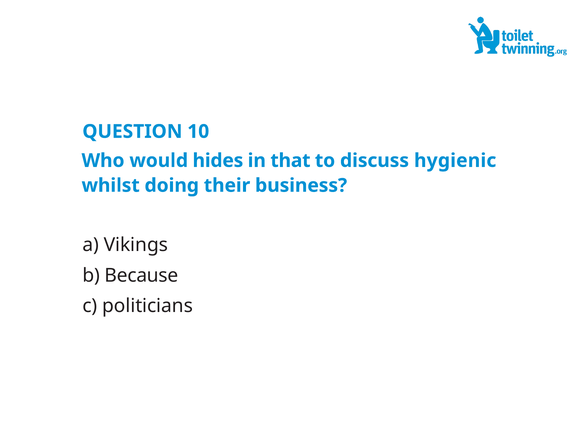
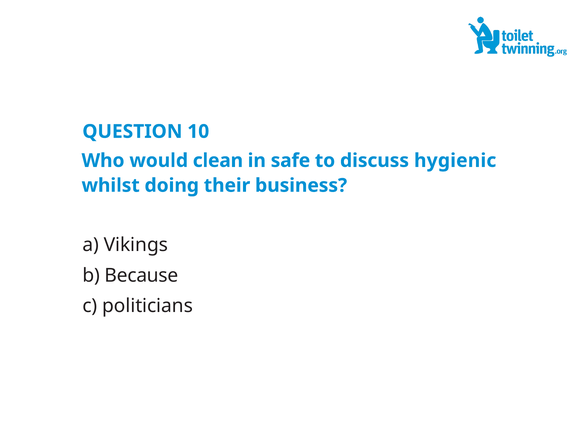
hides: hides -> clean (218, 161)
that: that -> safe (290, 161)
